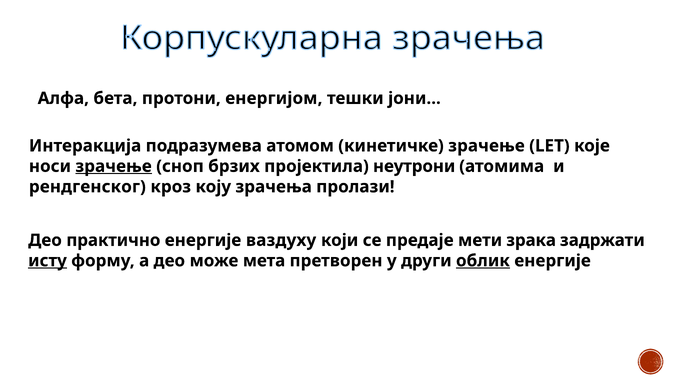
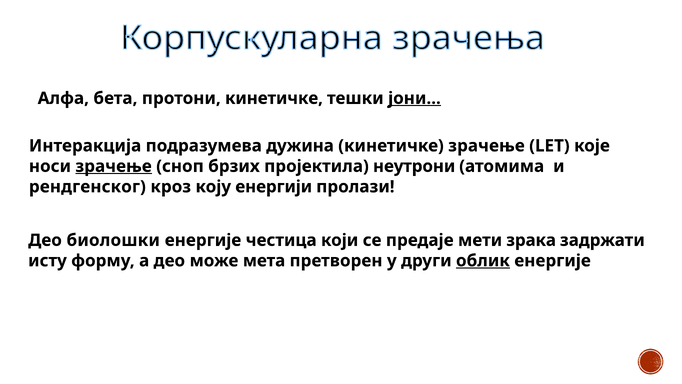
протони енергијом: енергијом -> кинетичке (274, 98)
јони underline: none -> present (414, 98)
атомом: атомом -> дужина (300, 146)
зрачења: зрачења -> енергији (274, 187)
практично: практично -> биолошки (113, 240)
ваздуху: ваздуху -> честица (281, 240)
исту underline: present -> none (47, 260)
